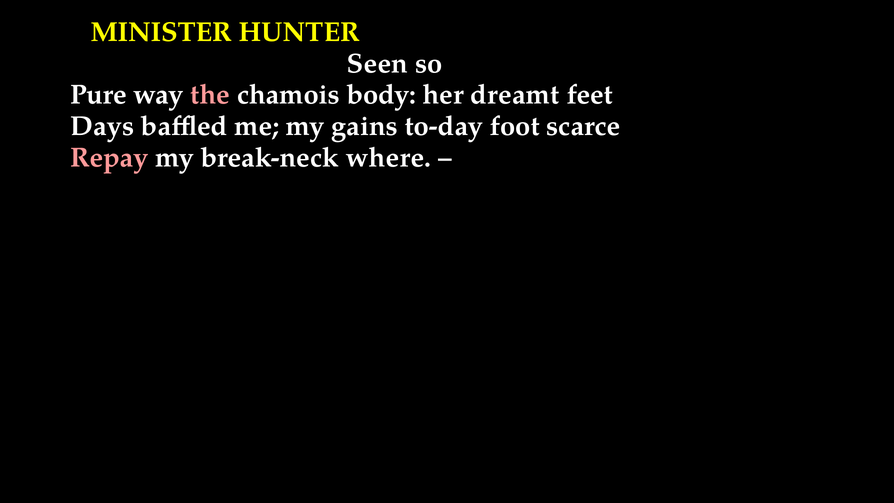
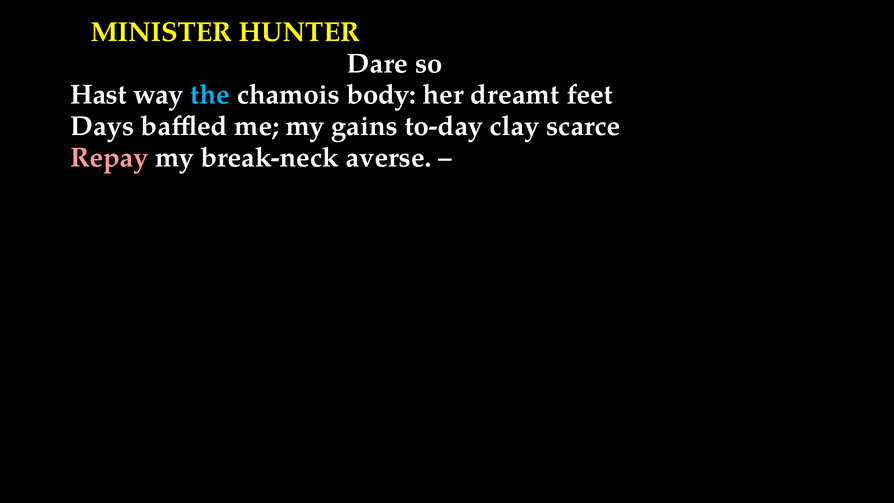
Seen: Seen -> Dare (378, 64)
Pure: Pure -> Hast (98, 95)
the colour: pink -> light blue (210, 95)
foot: foot -> clay (515, 126)
where: where -> averse (389, 158)
